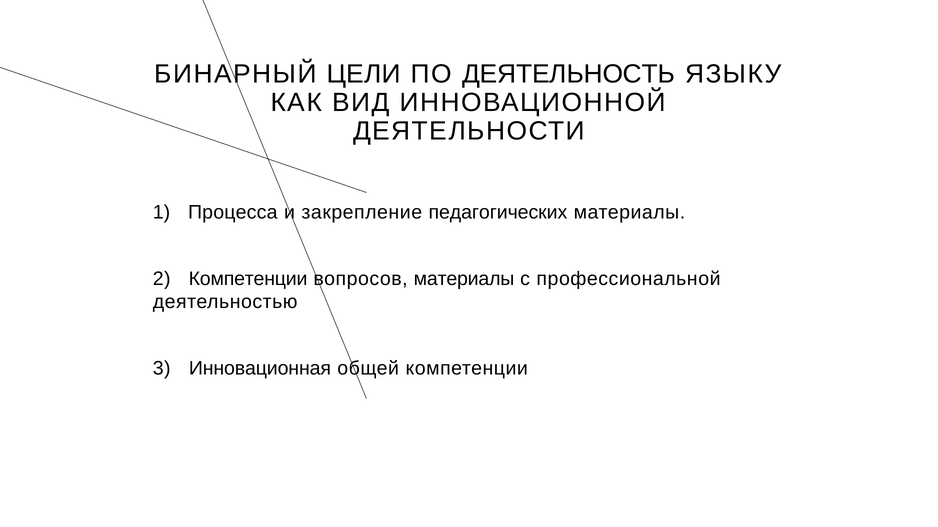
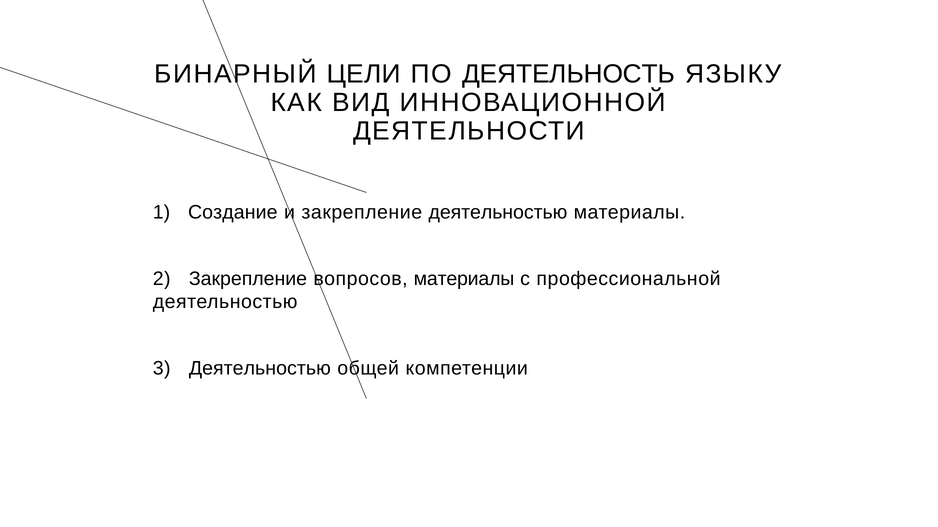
Процесса: Процесса -> Создание (233, 212)
закрепление педагогических: педагогических -> деятельностью (498, 212)
2 Компетенции: Компетенции -> Закрепление (248, 279)
3 Инновационная: Инновационная -> Деятельностью (260, 369)
